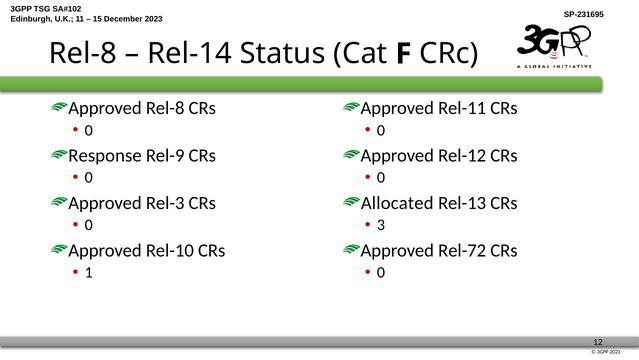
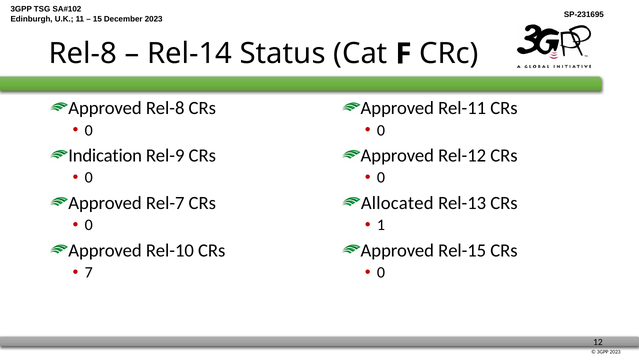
Response: Response -> Indication (105, 155)
Rel-3: Rel-3 -> Rel-7 (165, 203)
3: 3 -> 1 (381, 225)
Rel-72: Rel-72 -> Rel-15 (462, 250)
1: 1 -> 7 (89, 272)
